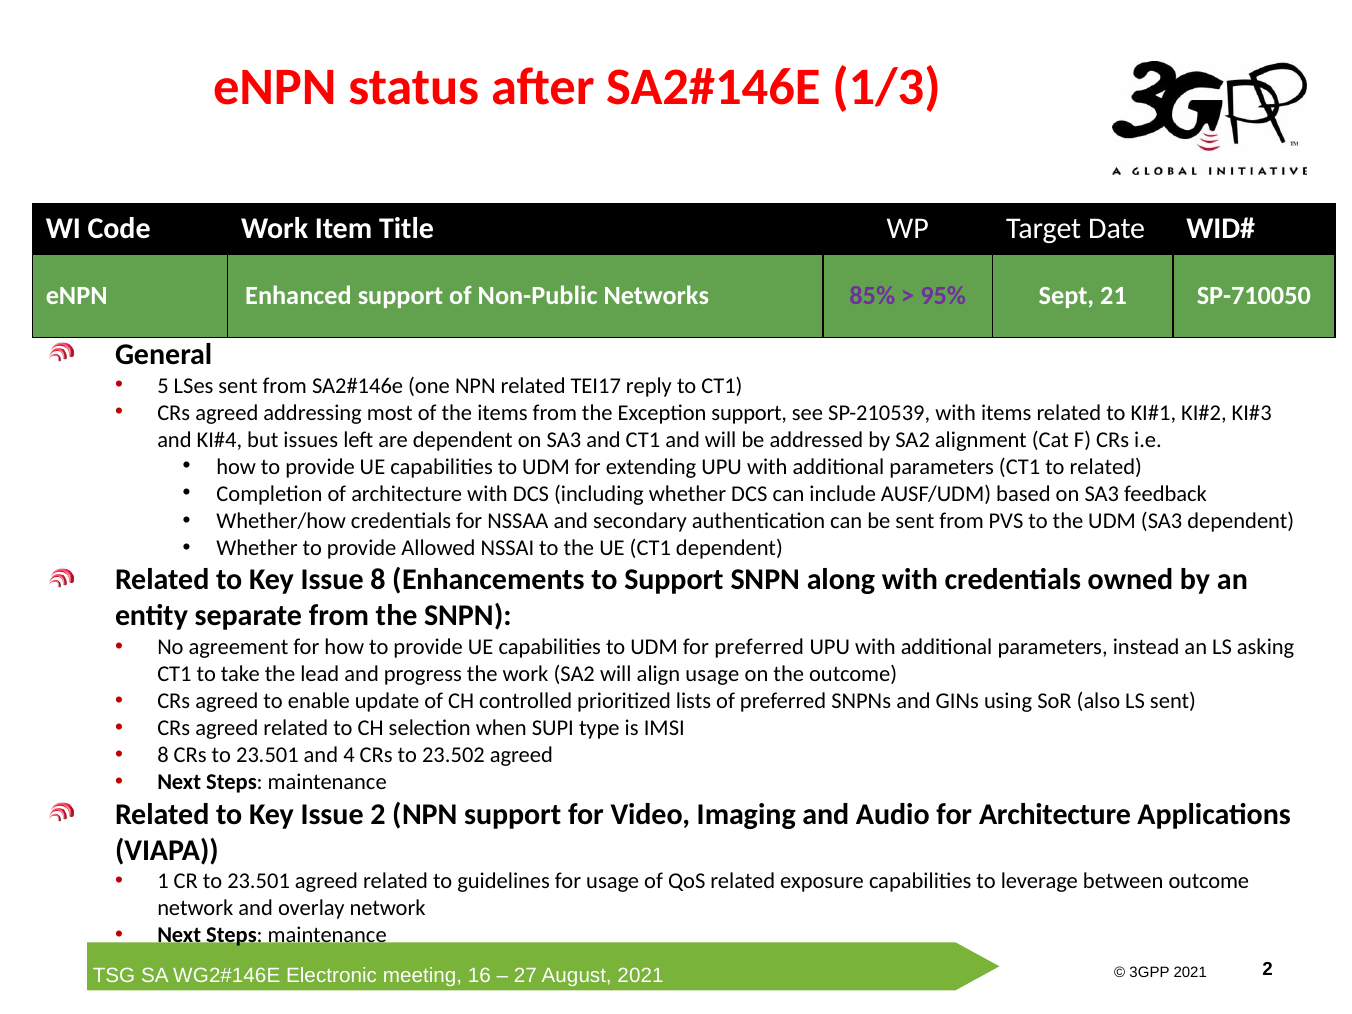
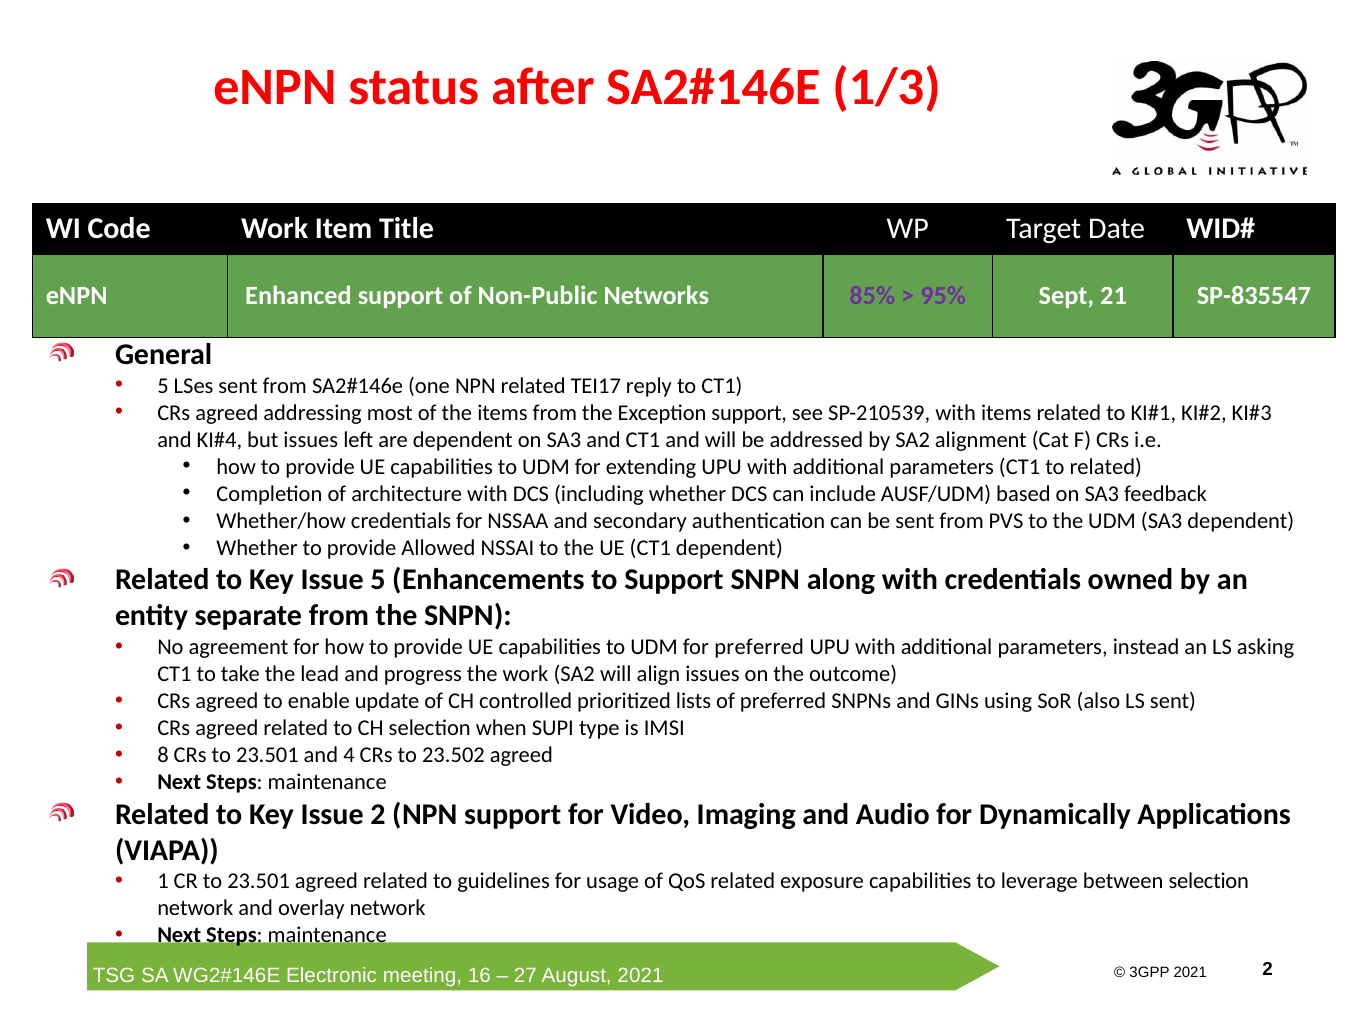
SP-710050: SP-710050 -> SP-835547 (1254, 296)
Issue 8: 8 -> 5 (378, 580)
align usage: usage -> issues (712, 674)
for Architecture: Architecture -> Dynamically (1055, 814)
between outcome: outcome -> selection (1209, 881)
